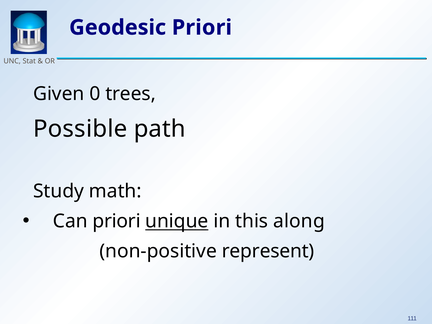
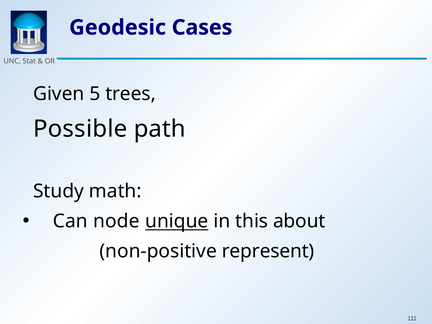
Geodesic Priori: Priori -> Cases (202, 28)
0: 0 -> 5 (95, 94)
Can priori: priori -> node (116, 221)
along: along -> about (299, 221)
